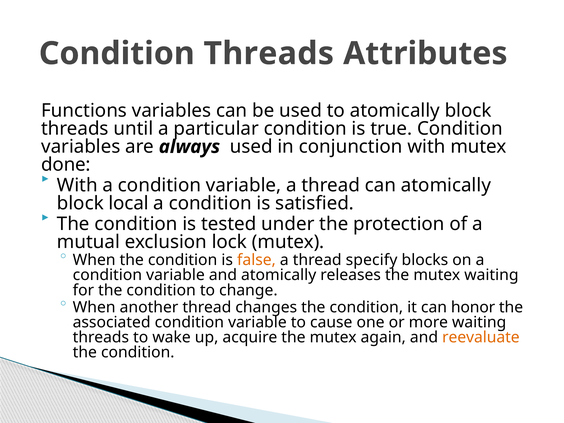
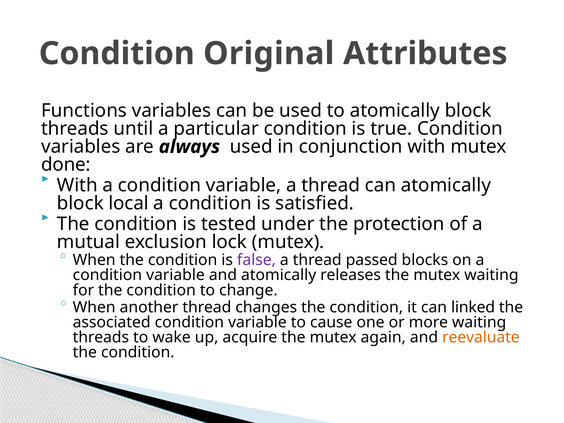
Condition Threads: Threads -> Original (269, 54)
false colour: orange -> purple (256, 260)
specify: specify -> passed (372, 260)
honor: honor -> linked (473, 307)
